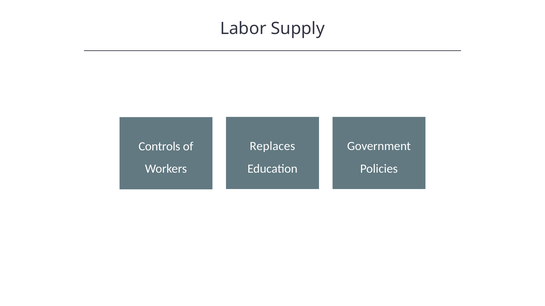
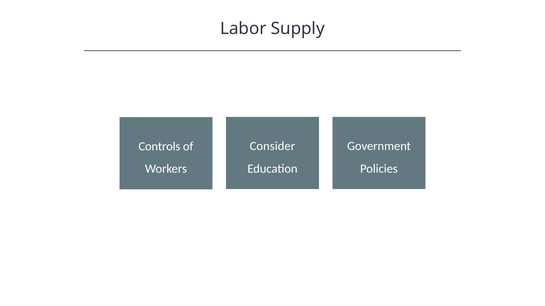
Replaces: Replaces -> Consider (272, 146)
